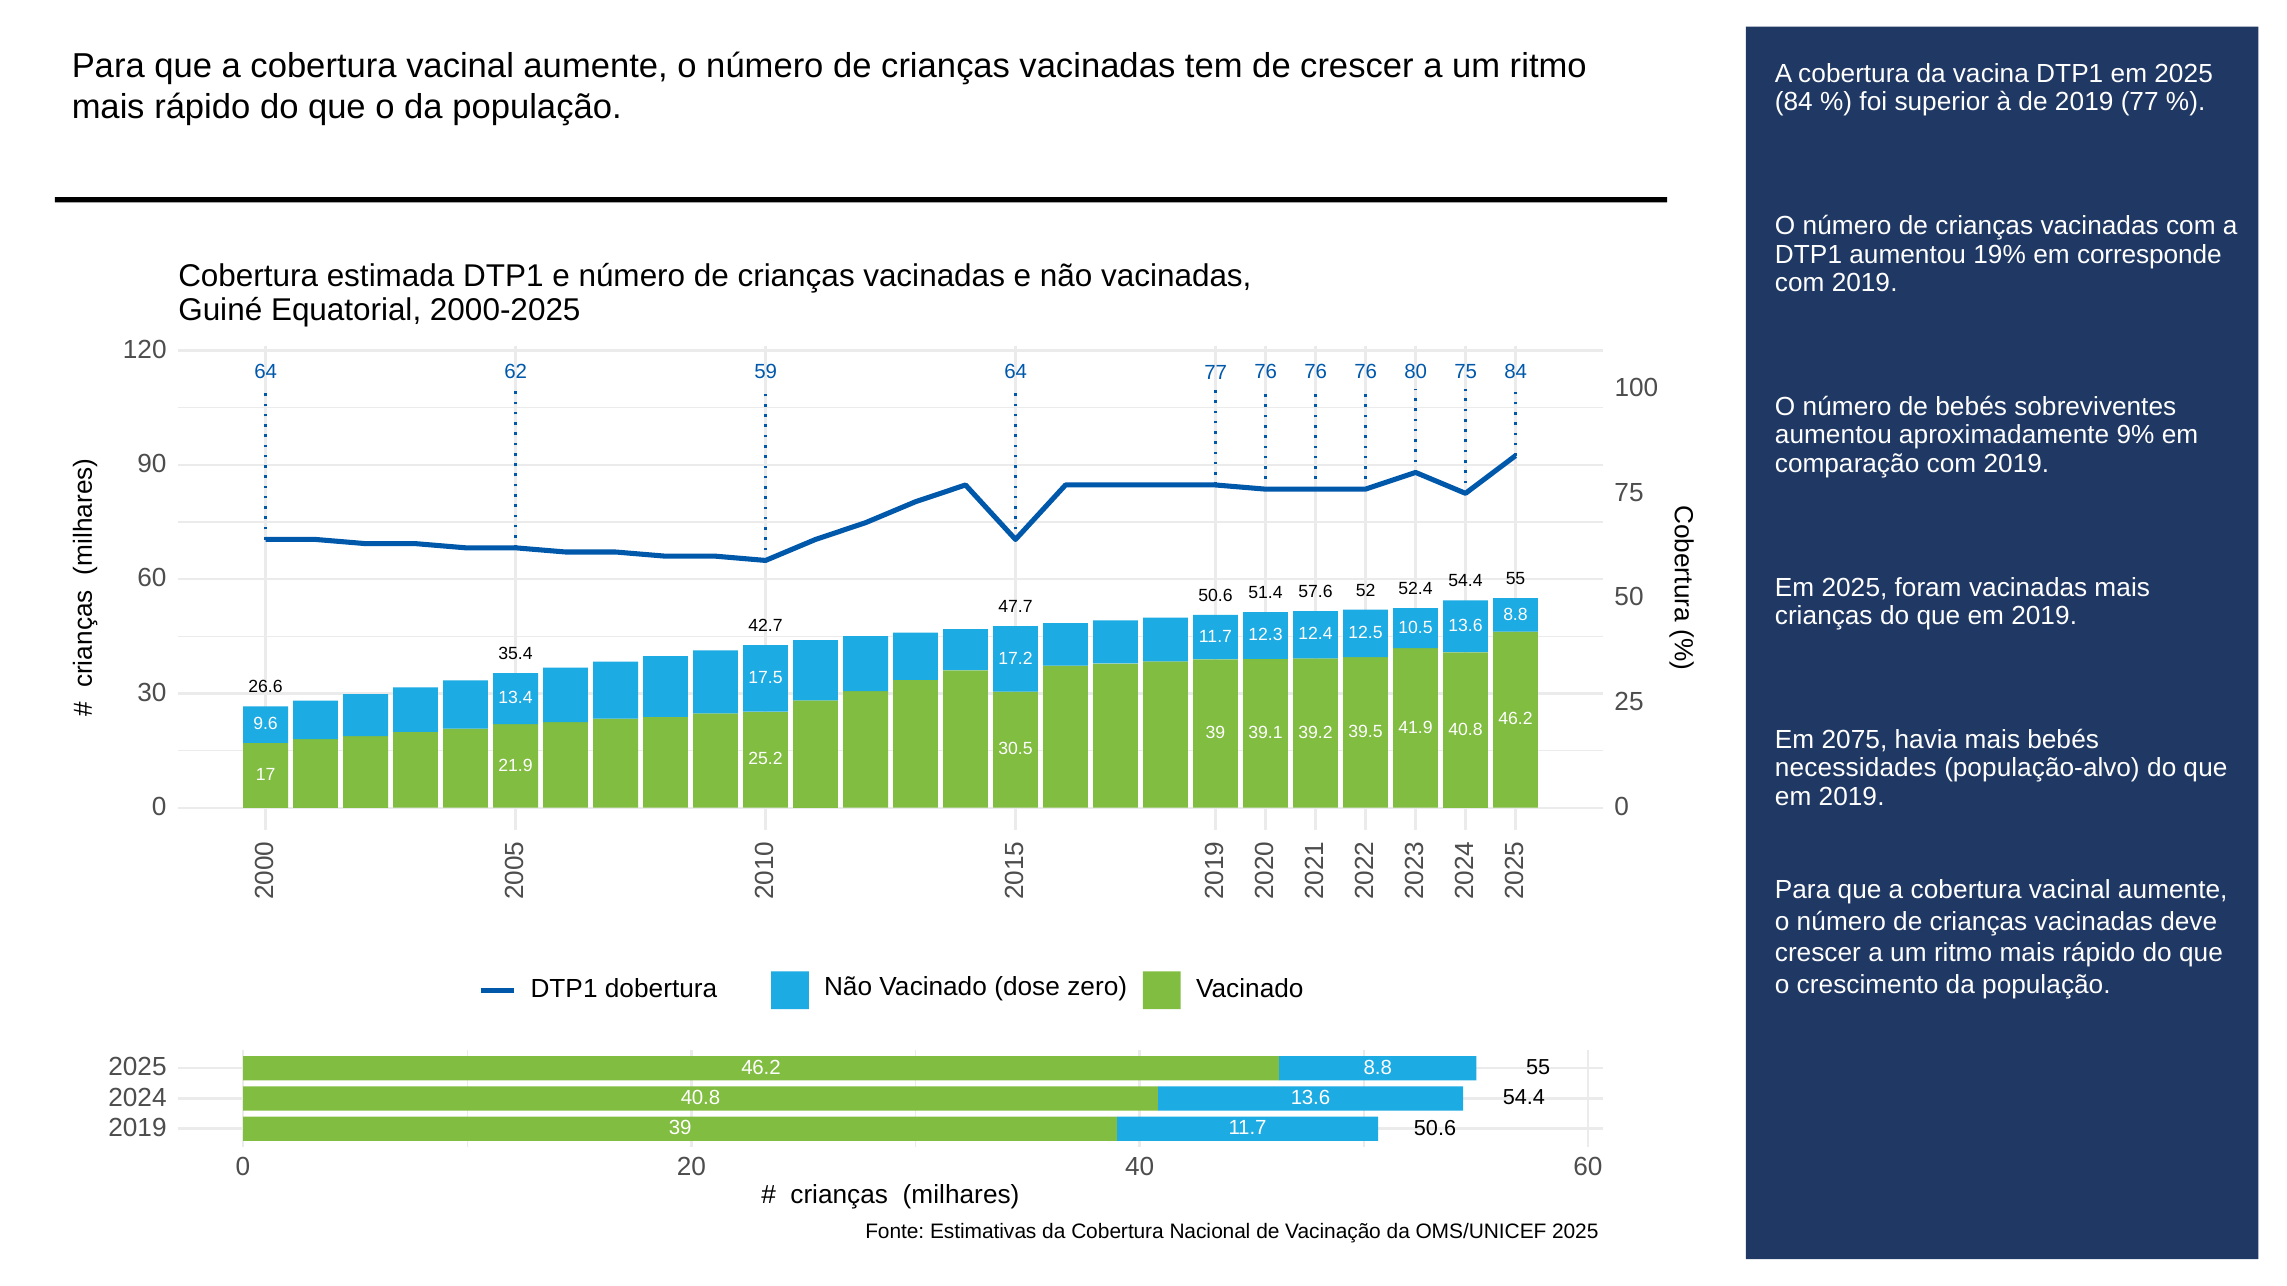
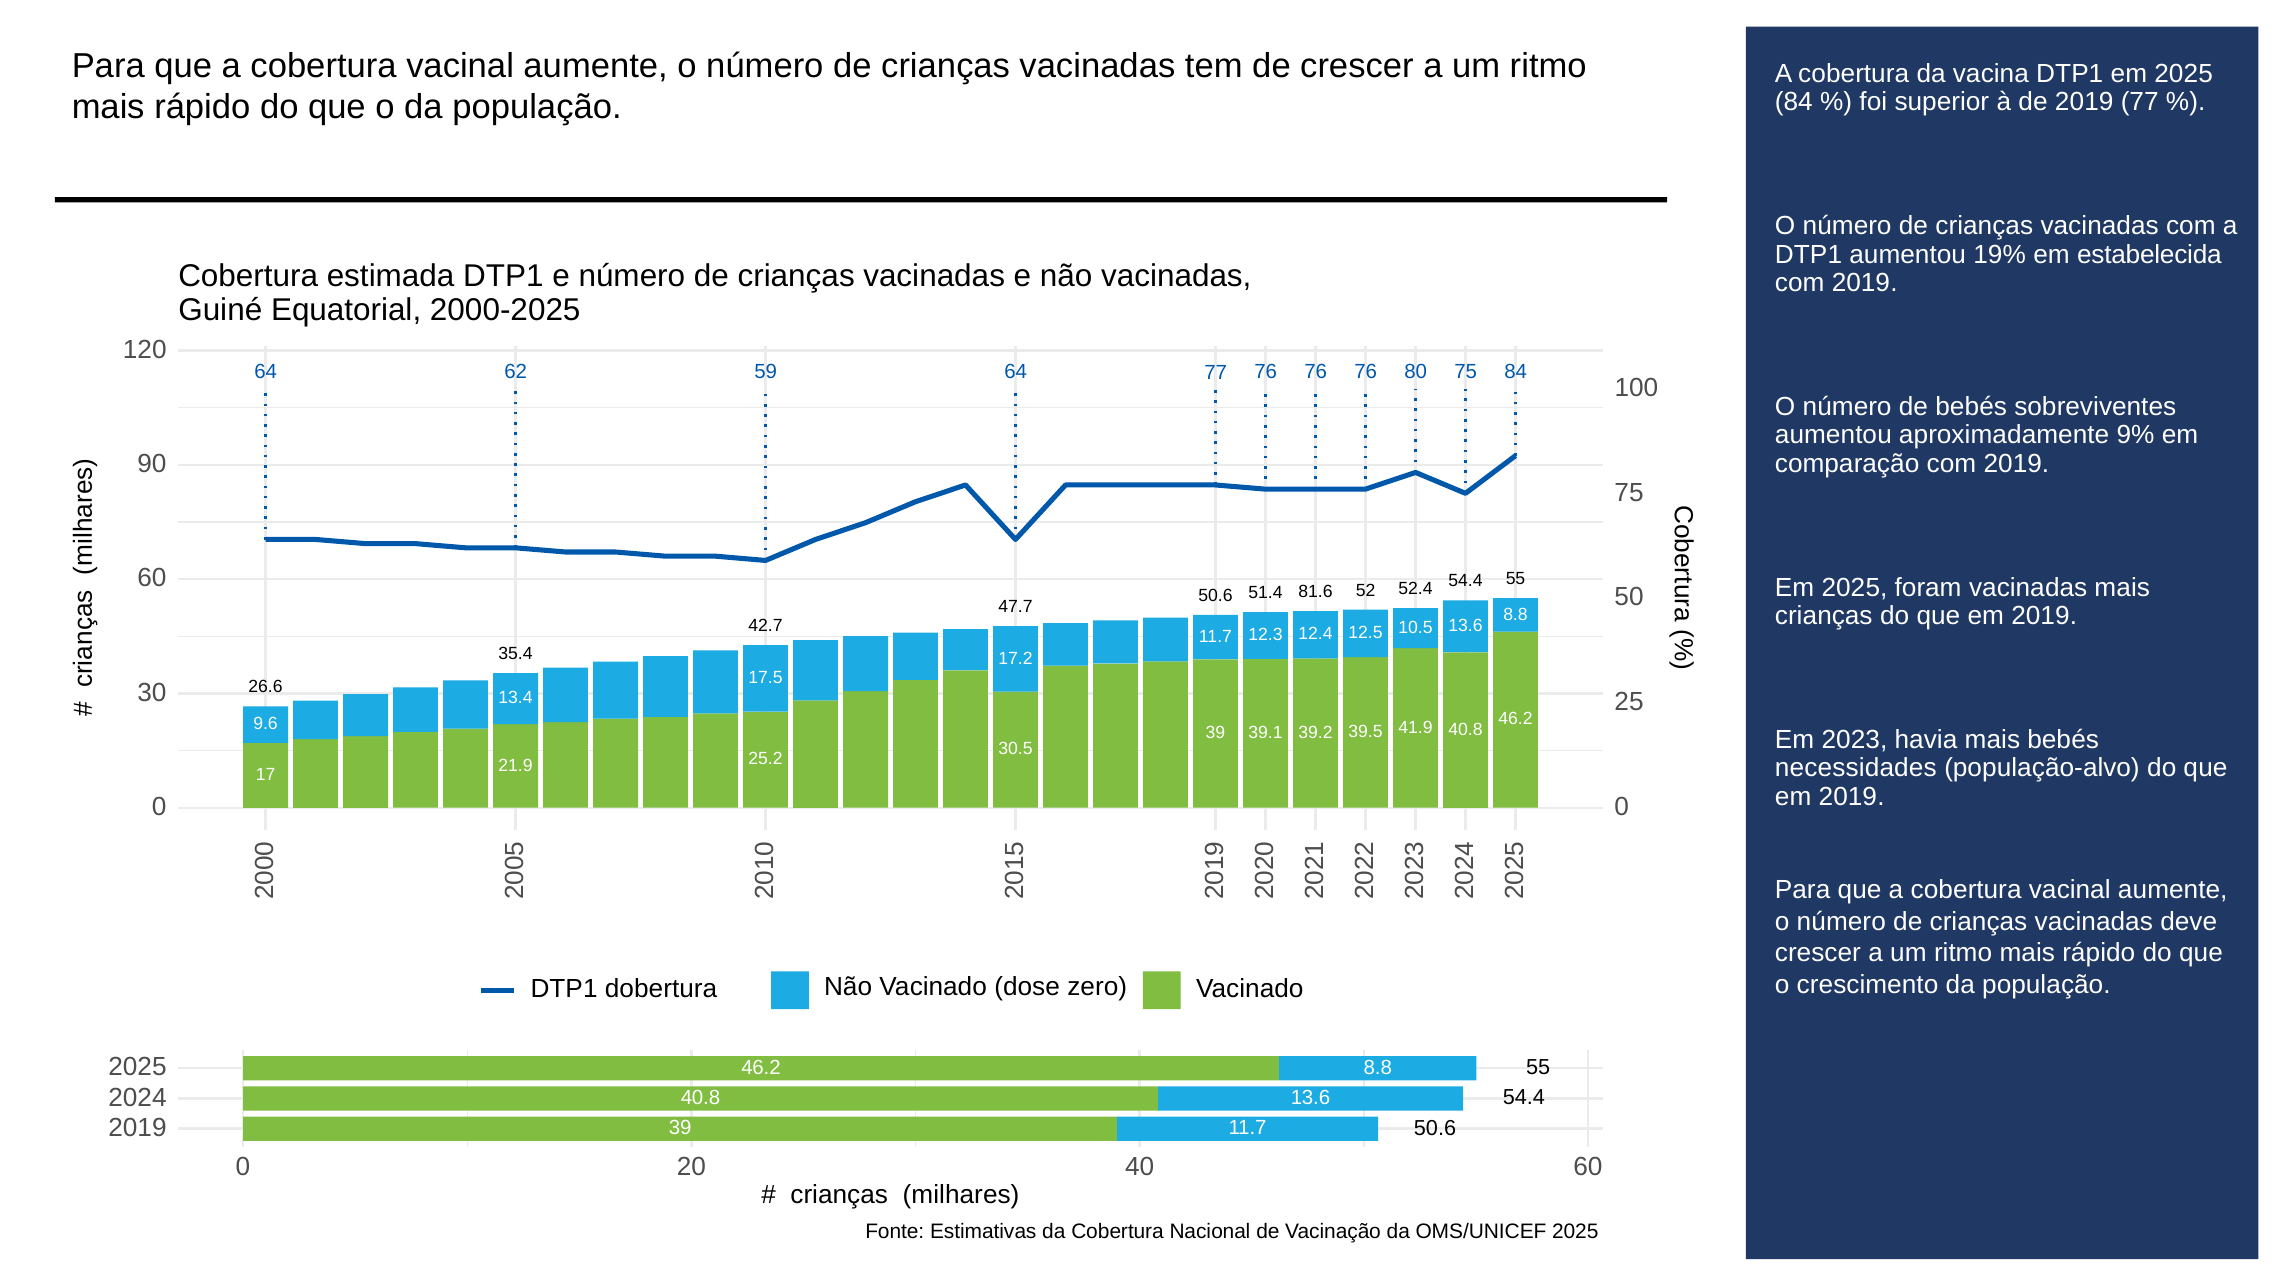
corresponde: corresponde -> estabelecida (2149, 255)
57.6: 57.6 -> 81.6 (1315, 592)
2075: 2075 -> 2023 (1854, 740)
